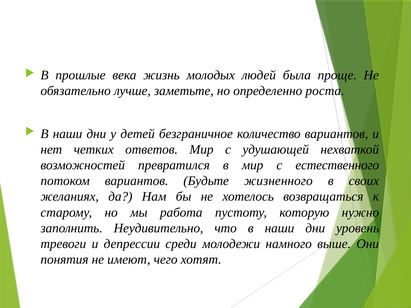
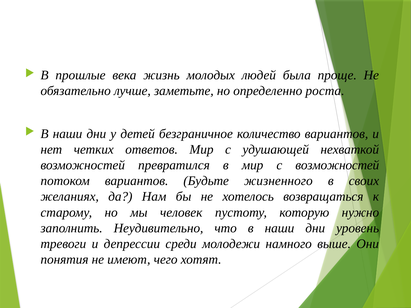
с естественного: естественного -> возможностей (337, 165)
работа: работа -> человек (181, 213)
